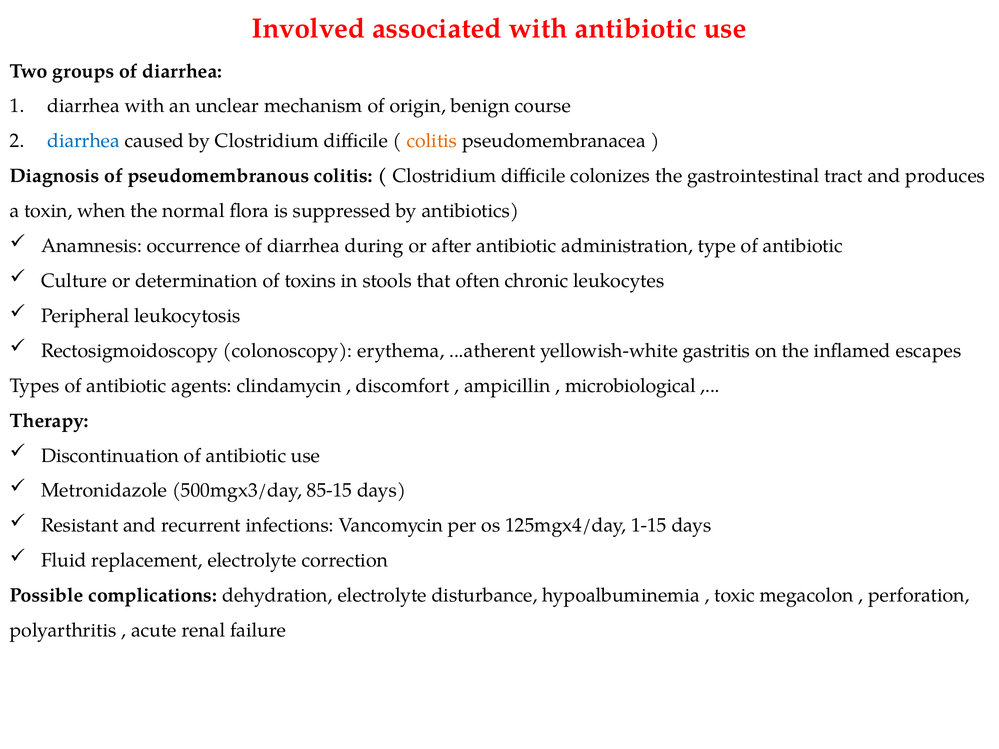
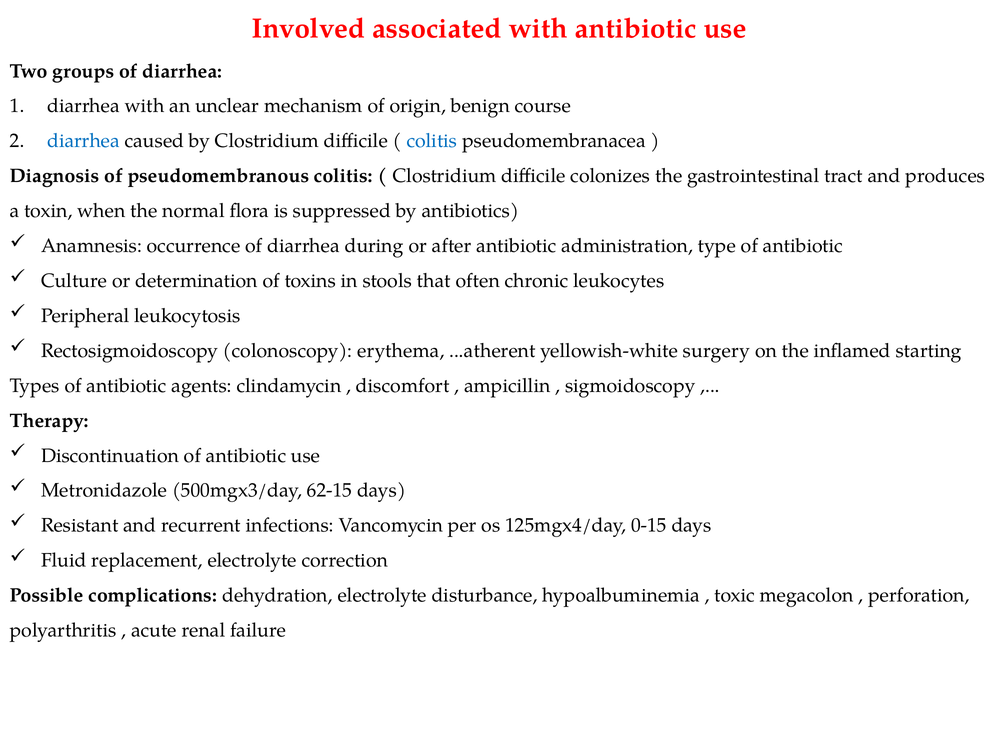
colitis colour: orange -> blue (432, 141)
gastritis: gastritis -> surgery (716, 351)
escapes: escapes -> starting (929, 351)
microbiological: microbiological -> sigmoidoscopy (630, 386)
85-15: 85-15 -> 62-15 (329, 491)
1-15: 1-15 -> 0-15 (649, 526)
